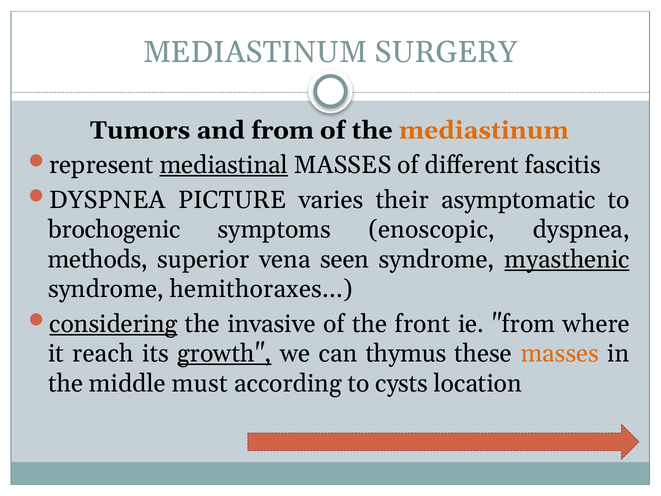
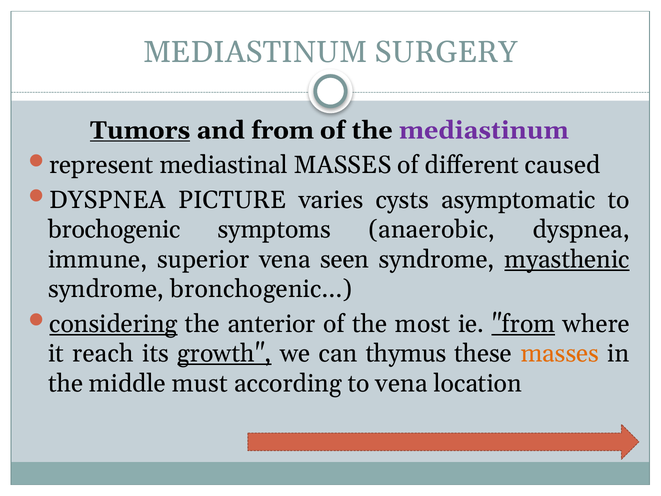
Tumors underline: none -> present (140, 130)
mediastinum colour: orange -> purple (484, 130)
mediastinal underline: present -> none (224, 165)
fascitis: fascitis -> caused (563, 165)
their: their -> cysts (402, 200)
enoscopic: enoscopic -> anaerobic (432, 230)
methods: methods -> immune (98, 259)
hemithoraxes: hemithoraxes -> bronchogenic (261, 289)
invasive: invasive -> anterior (272, 324)
front: front -> most (423, 324)
from underline: none -> present (523, 324)
to cysts: cysts -> vena (402, 383)
